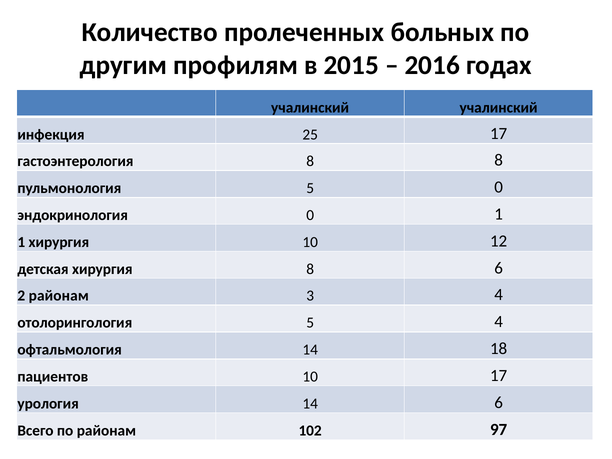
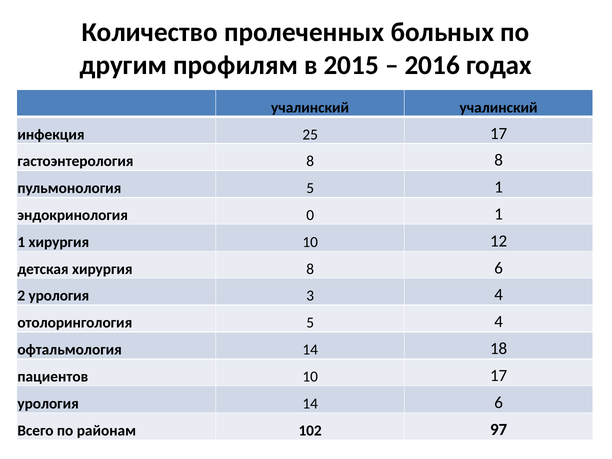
5 0: 0 -> 1 (499, 187)
2 районам: районам -> урология (59, 296)
